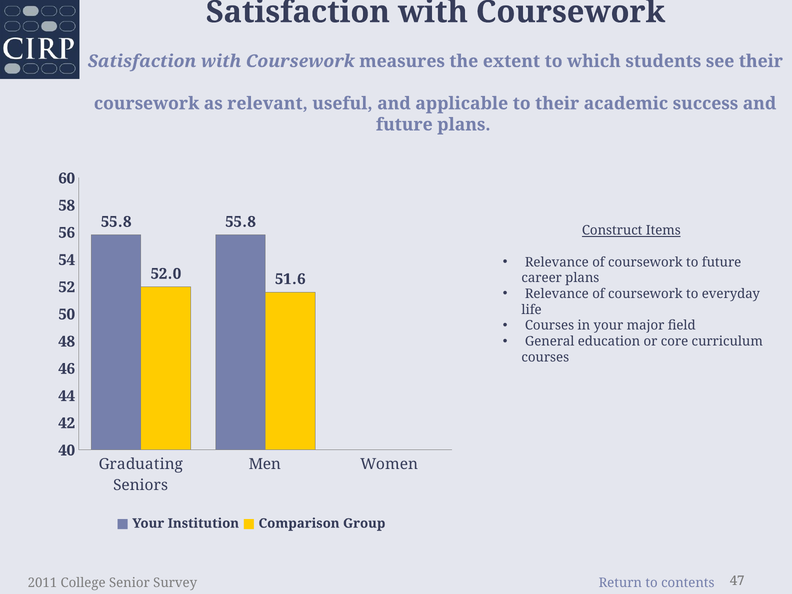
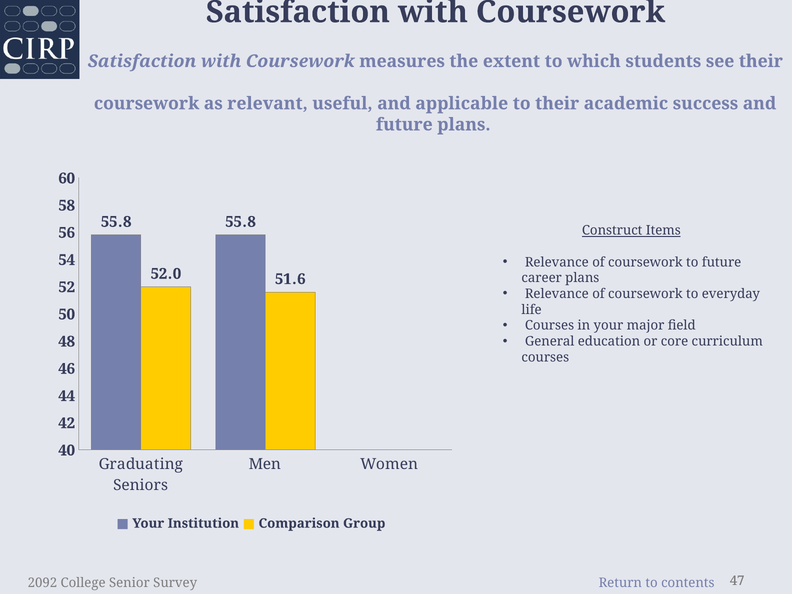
2011: 2011 -> 2092 (42, 583)
